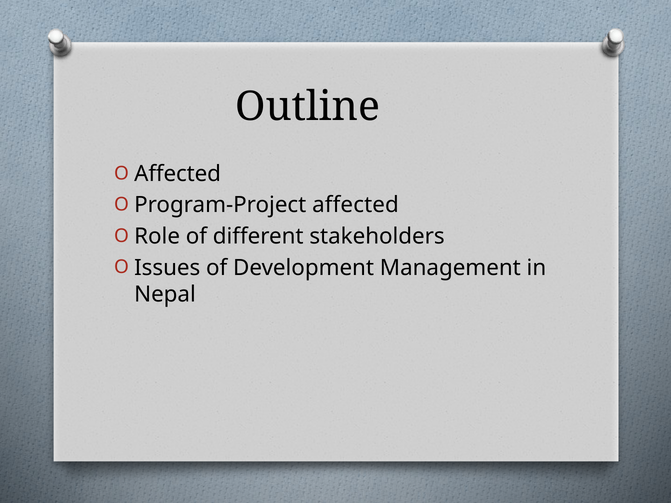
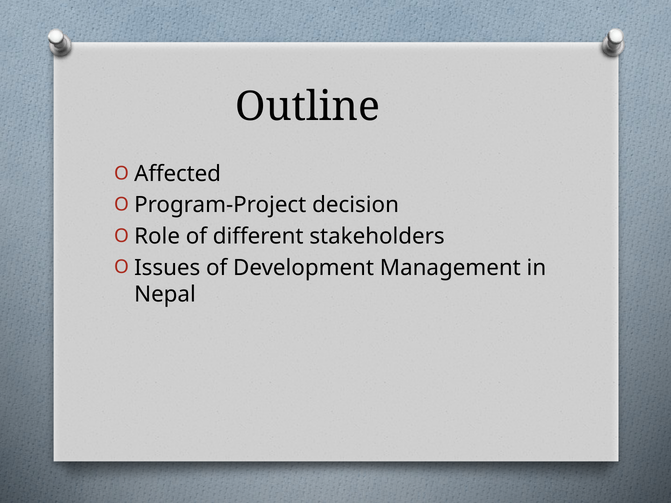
Program-Project affected: affected -> decision (356, 205)
